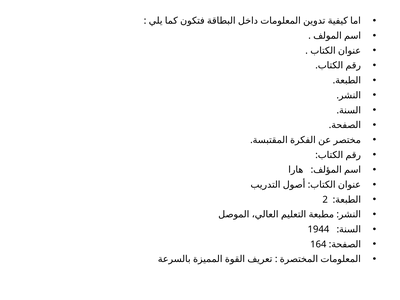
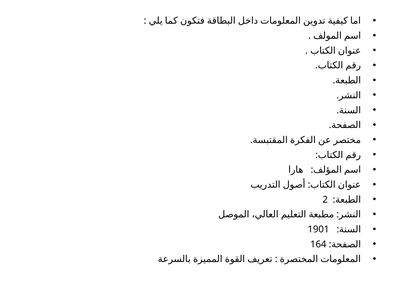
1944: 1944 -> 1901 (318, 229)
